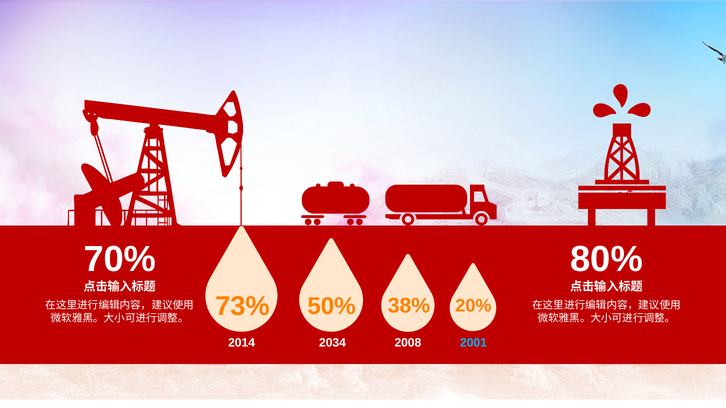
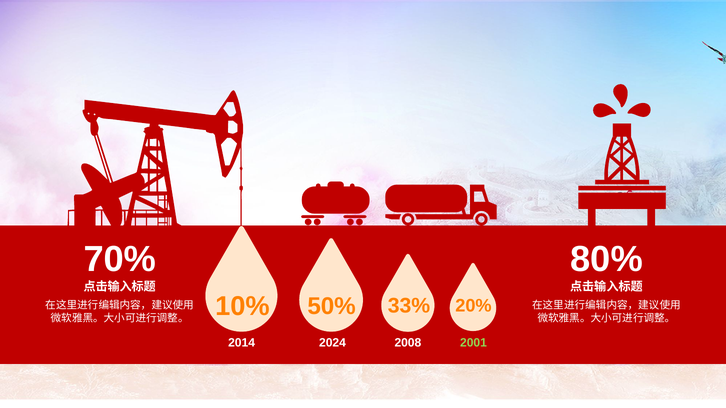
73%: 73% -> 10% (242, 307)
38%: 38% -> 33% (409, 306)
2034: 2034 -> 2024 (332, 343)
2001 colour: light blue -> light green (473, 343)
